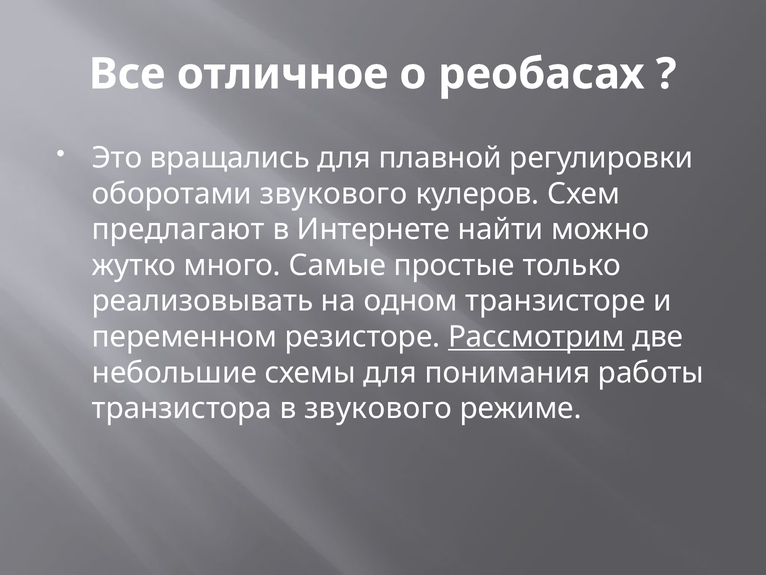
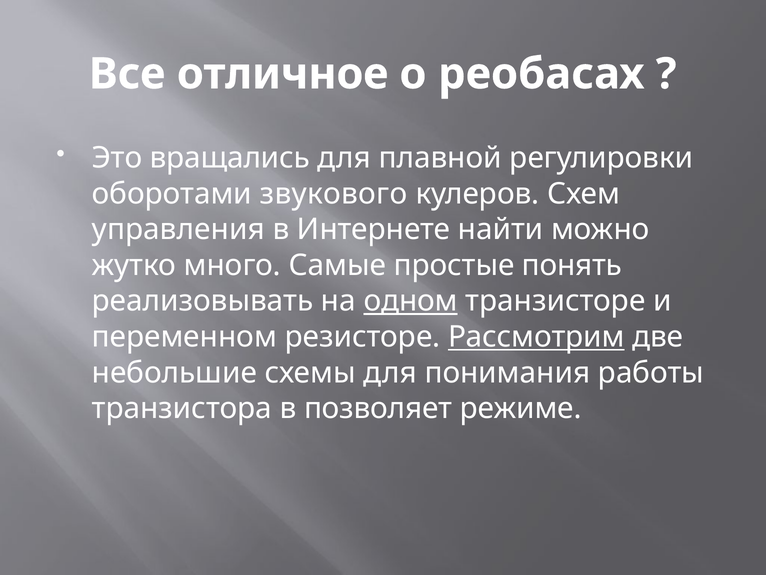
предлагают: предлагают -> управления (178, 229)
только: только -> понять (572, 265)
одном underline: none -> present (411, 301)
в звукового: звукового -> позволяет (378, 408)
